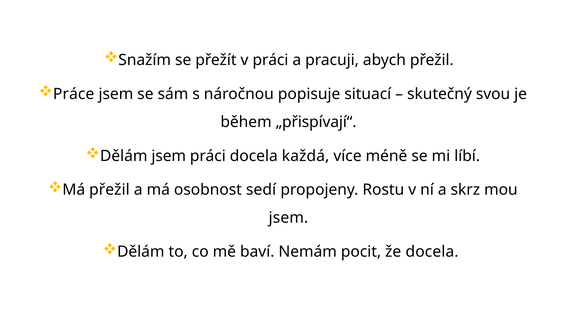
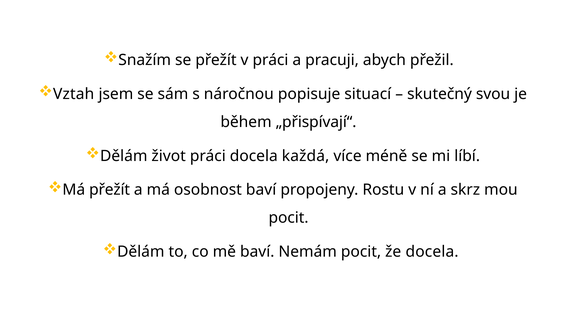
Práce: Práce -> Vztah (74, 94)
Dělám jsem: jsem -> život (169, 156)
Má přežil: přežil -> přežít (110, 190)
osobnost sedí: sedí -> baví (261, 190)
jsem: jsem -> pocit (289, 218)
